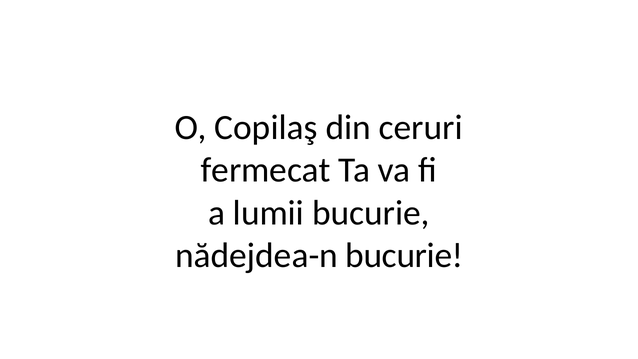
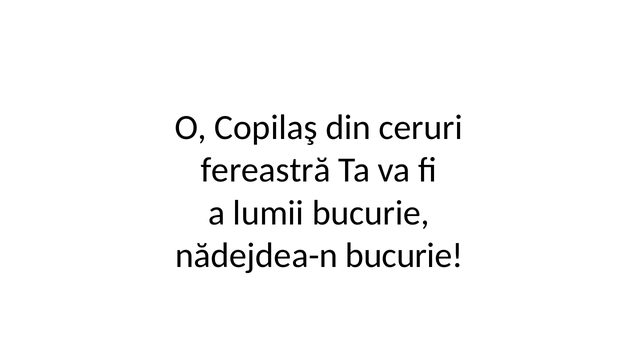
fermecat: fermecat -> fereastră (266, 170)
